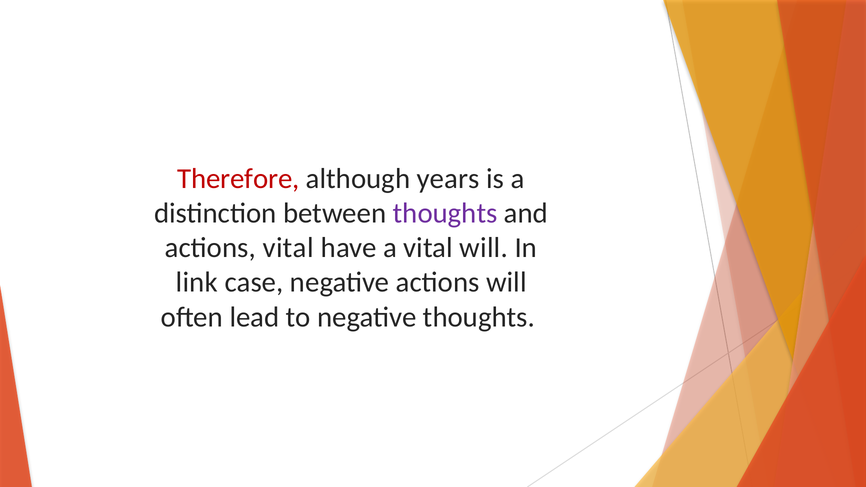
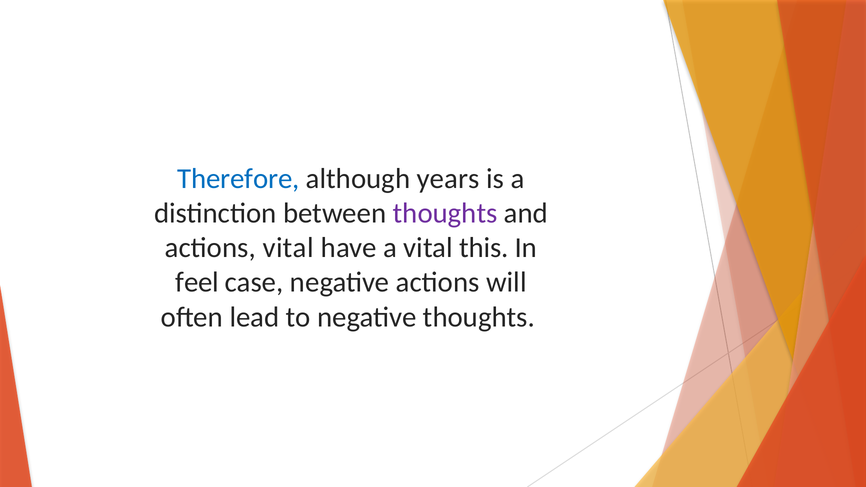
Therefore colour: red -> blue (238, 179)
vital will: will -> this (484, 248)
link: link -> feel (197, 282)
